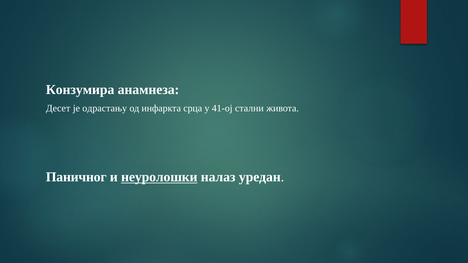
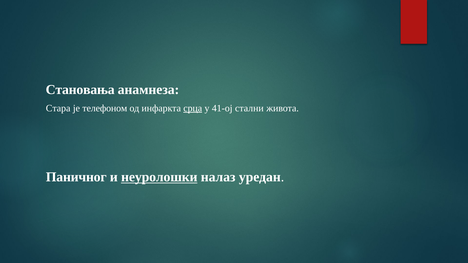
Конзумира: Конзумира -> Становања (80, 90)
Десет: Десет -> Стара (58, 108)
одрастању: одрастању -> телефоном (105, 108)
срца underline: none -> present (193, 108)
